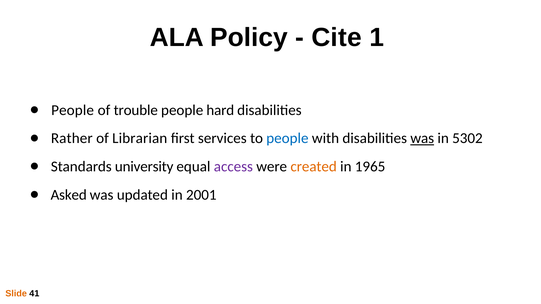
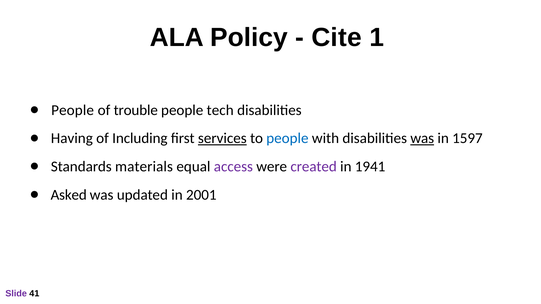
hard: hard -> tech (220, 110)
Rather: Rather -> Having (72, 138)
Librarian: Librarian -> Including (140, 138)
services underline: none -> present (222, 138)
5302: 5302 -> 1597 (467, 138)
university: university -> materials (144, 167)
created colour: orange -> purple (314, 167)
1965: 1965 -> 1941 (370, 167)
Slide colour: orange -> purple (16, 294)
